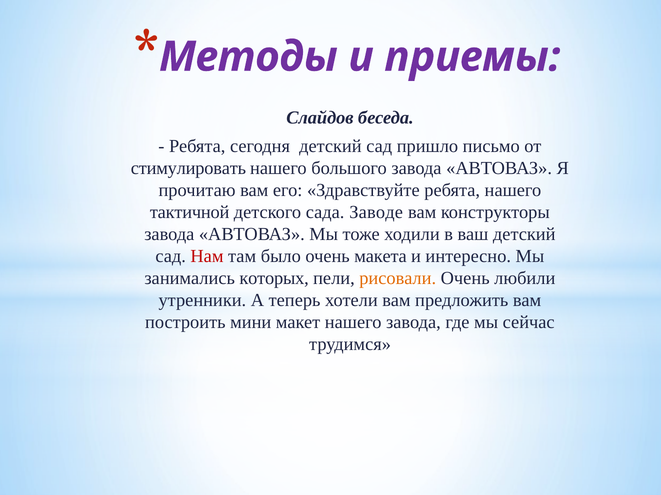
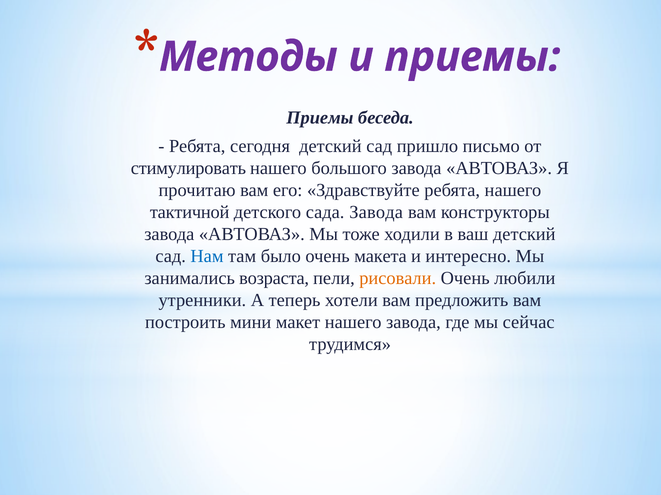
Слайдов: Слайдов -> Приемы (320, 118)
сада Заводе: Заводе -> Завода (376, 212)
Нам colour: red -> blue (207, 257)
которых: которых -> возраста (274, 279)
